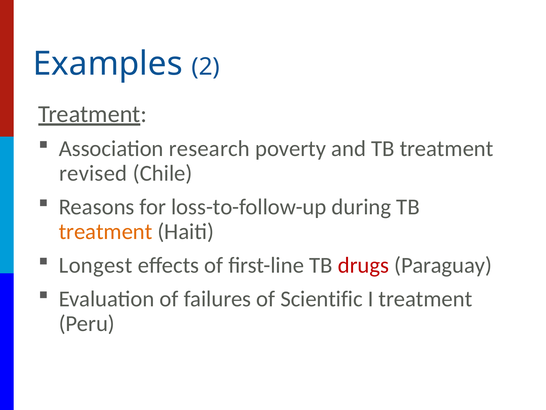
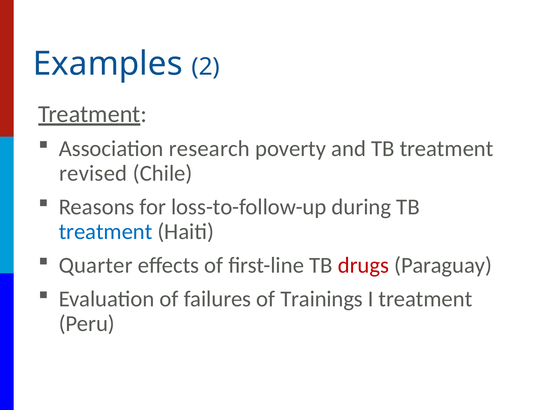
treatment colour: orange -> blue (106, 231)
Longest: Longest -> Quarter (96, 265)
Scientific: Scientific -> Trainings (322, 299)
